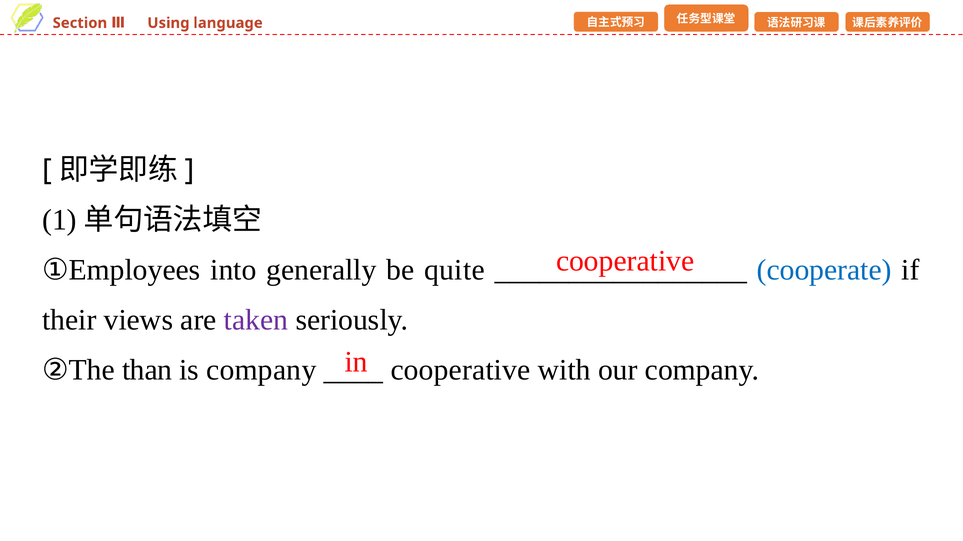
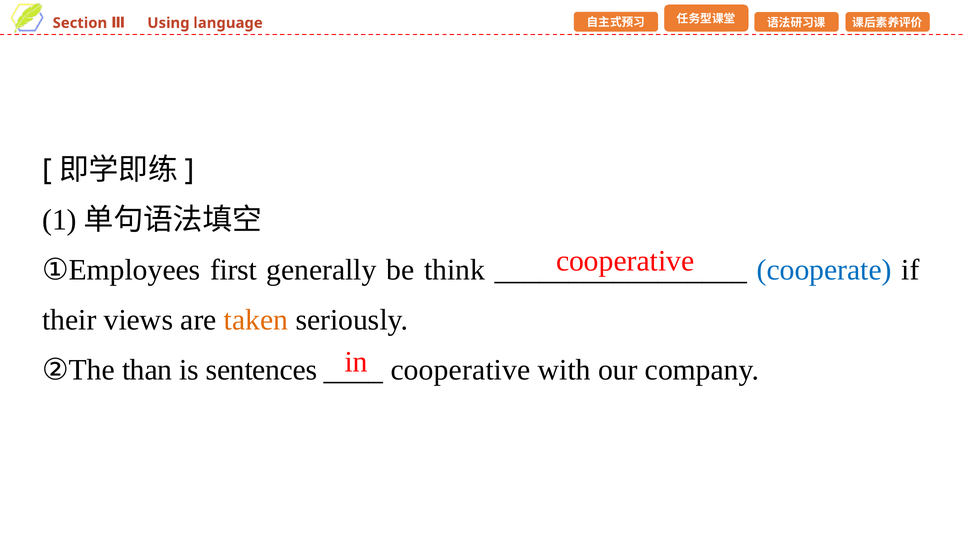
into: into -> first (234, 270)
quite: quite -> think (455, 270)
taken colour: purple -> orange (256, 320)
is company: company -> sentences (262, 370)
